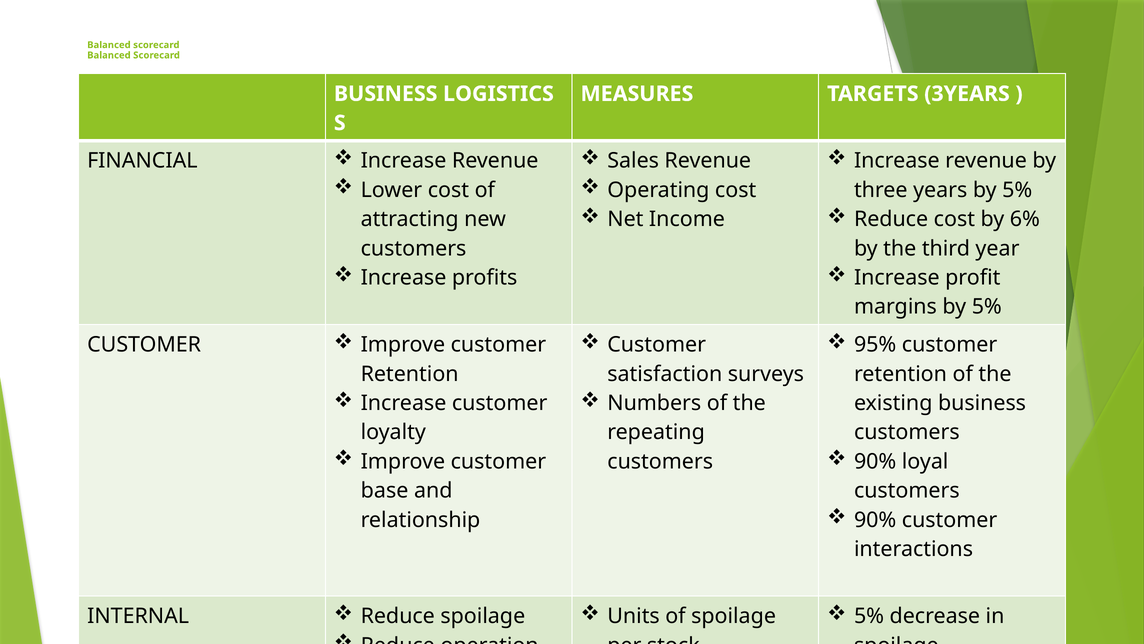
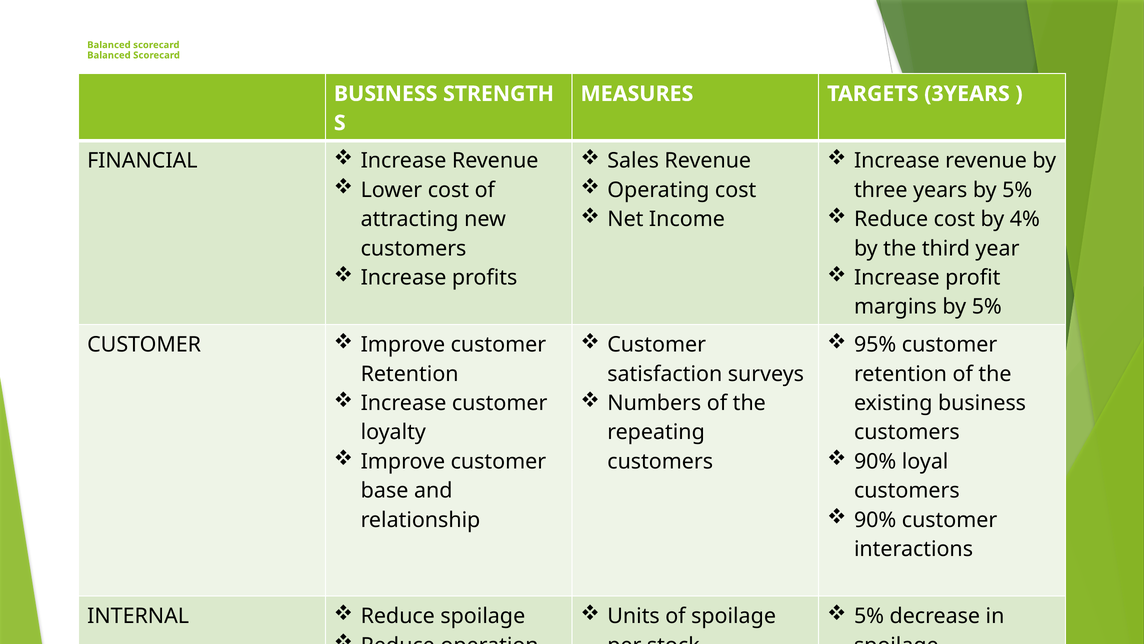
LOGISTICS: LOGISTICS -> STRENGTH (499, 94)
6%: 6% -> 4% (1025, 219)
